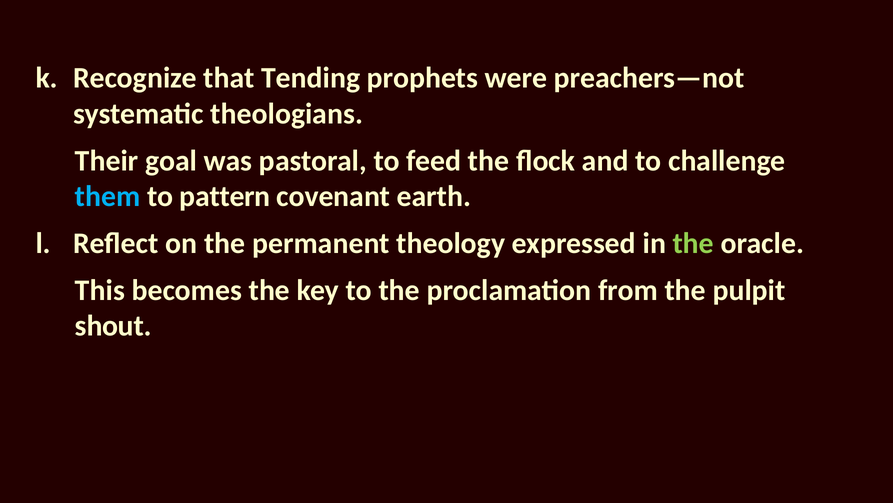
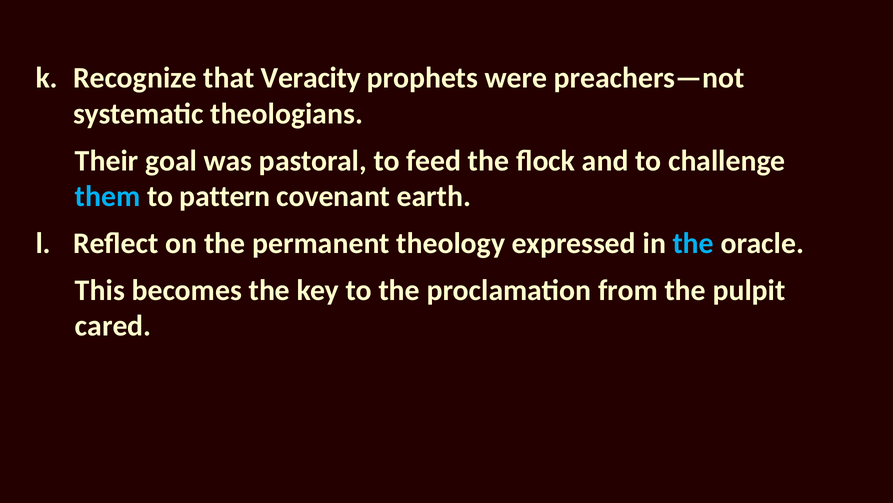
Tending: Tending -> Veracity (311, 78)
the colour: light green -> light blue (693, 243)
shout: shout -> cared (113, 326)
